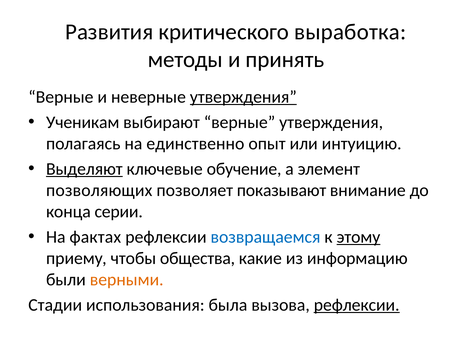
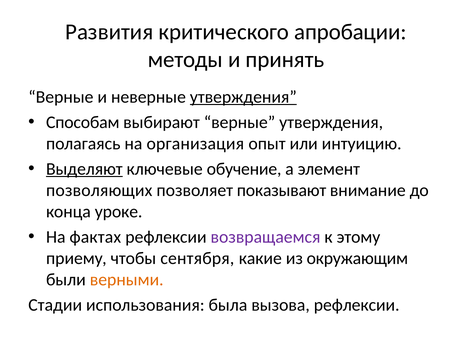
выработка: выработка -> апробации (350, 32)
Ученикам: Ученикам -> Способам (83, 122)
единственно: единственно -> организация (195, 144)
серии: серии -> уроке (119, 212)
возвращаемся colour: blue -> purple (266, 237)
этому underline: present -> none (358, 237)
общества: общества -> сентября (197, 258)
информацию: информацию -> окружающим (357, 258)
рефлексии underline: present -> none (357, 305)
